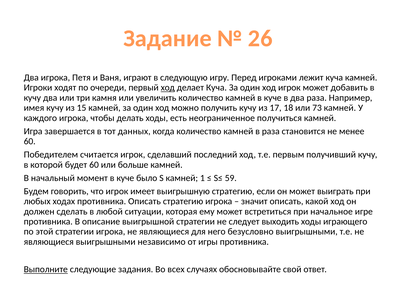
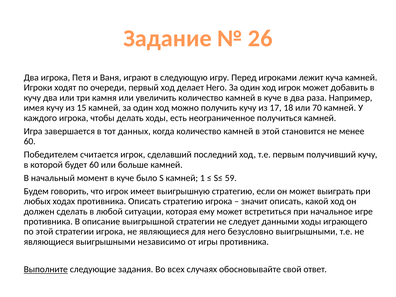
ход underline: present -> none (168, 88)
делает Куча: Куча -> Него (217, 88)
73: 73 -> 70 (317, 108)
в раза: раза -> этой (271, 131)
выходить: выходить -> данными (280, 222)
